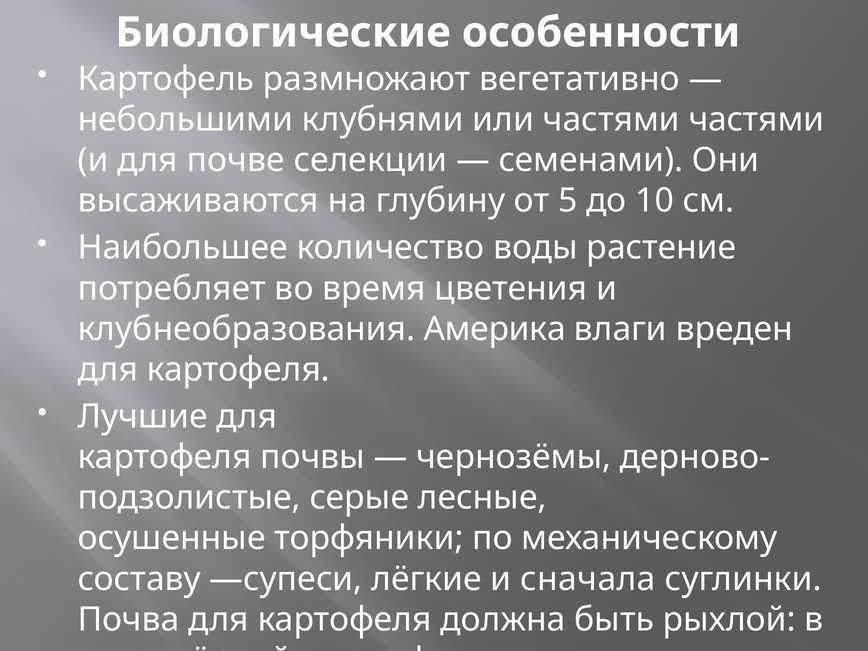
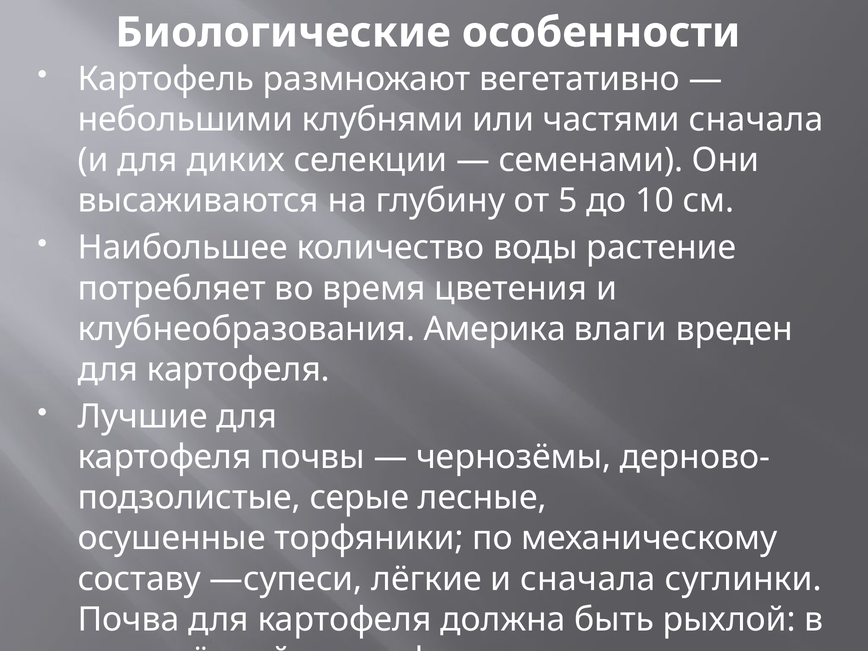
частями частями: частями -> сначала (756, 120)
для почве: почве -> диких (236, 160)
